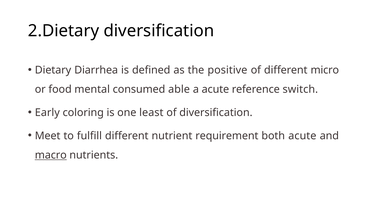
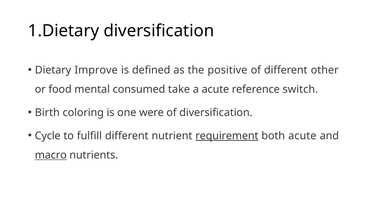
2.Dietary: 2.Dietary -> 1.Dietary (64, 31)
Diarrhea: Diarrhea -> Improve (96, 70)
micro: micro -> other (325, 70)
able: able -> take (179, 89)
Early: Early -> Birth (47, 112)
least: least -> were (151, 112)
Meet: Meet -> Cycle (48, 135)
requirement underline: none -> present (227, 135)
